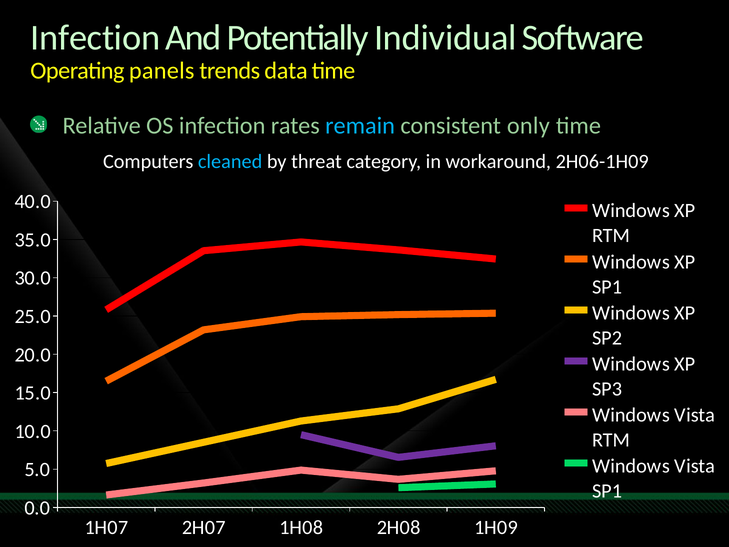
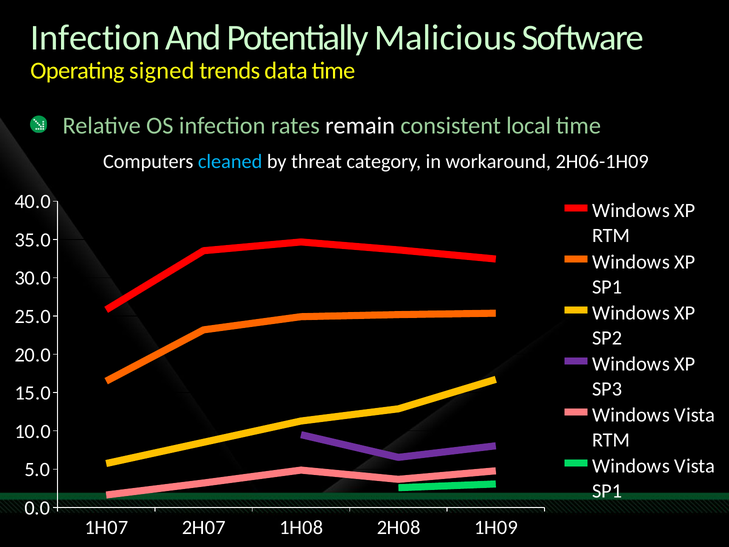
Individual: Individual -> Malicious (445, 38)
panels: panels -> signed (162, 71)
remain colour: light blue -> white (360, 126)
only: only -> local (529, 126)
